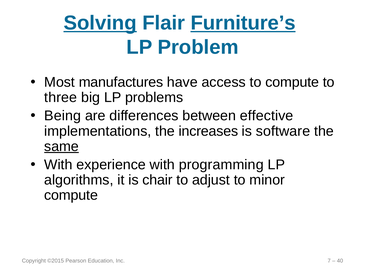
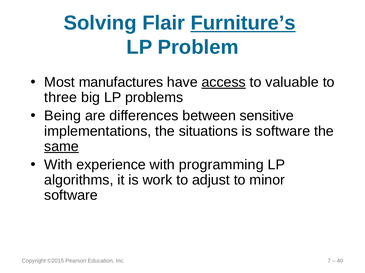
Solving underline: present -> none (100, 23)
access underline: none -> present (224, 82)
to compute: compute -> valuable (292, 82)
effective: effective -> sensitive (267, 116)
increases: increases -> situations (208, 131)
chair: chair -> work (157, 181)
compute: compute -> software (71, 196)
